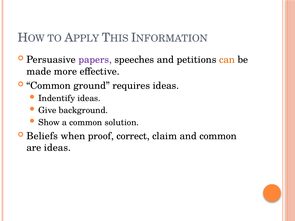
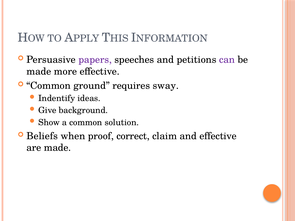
can colour: orange -> purple (227, 60)
requires ideas: ideas -> sway (166, 86)
and common: common -> effective (218, 136)
are ideas: ideas -> made (58, 148)
